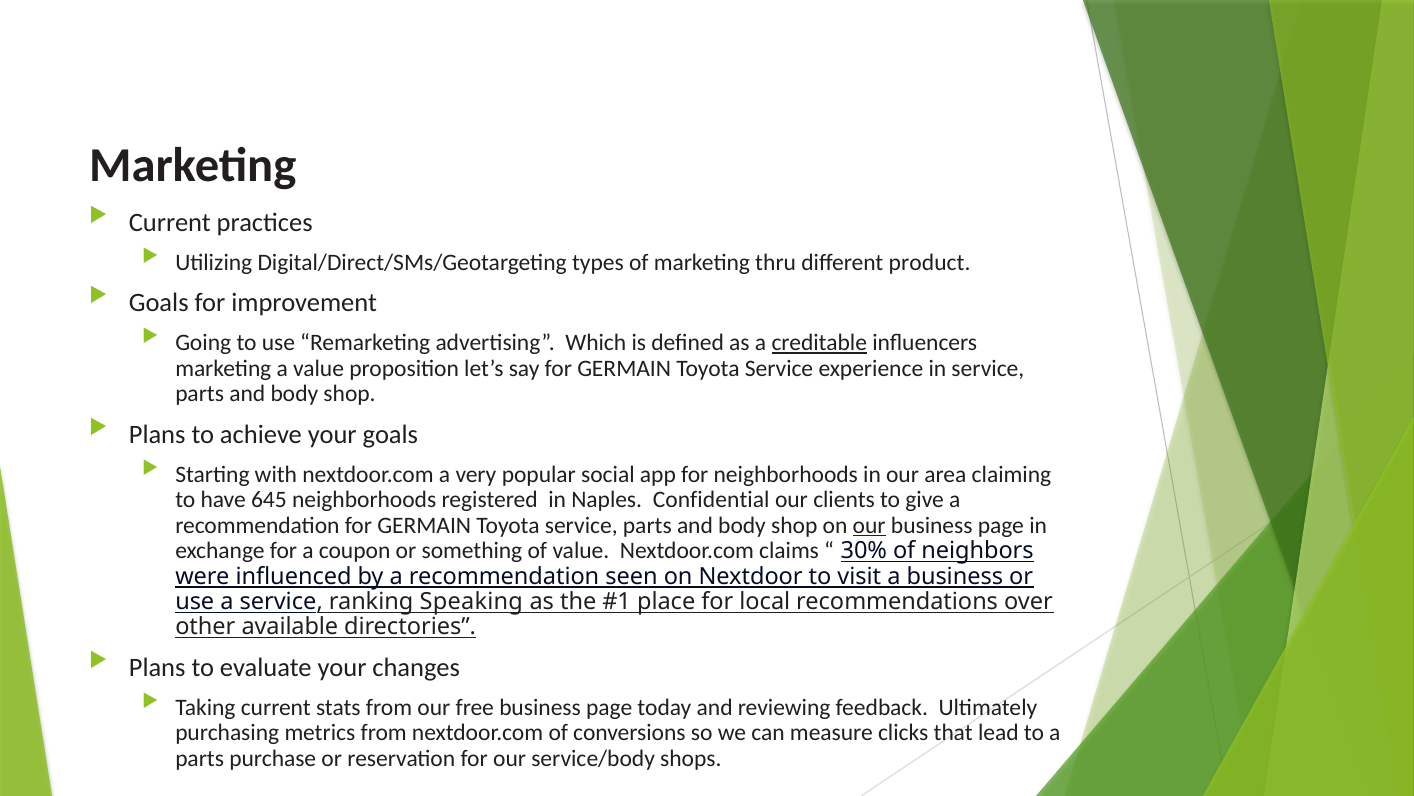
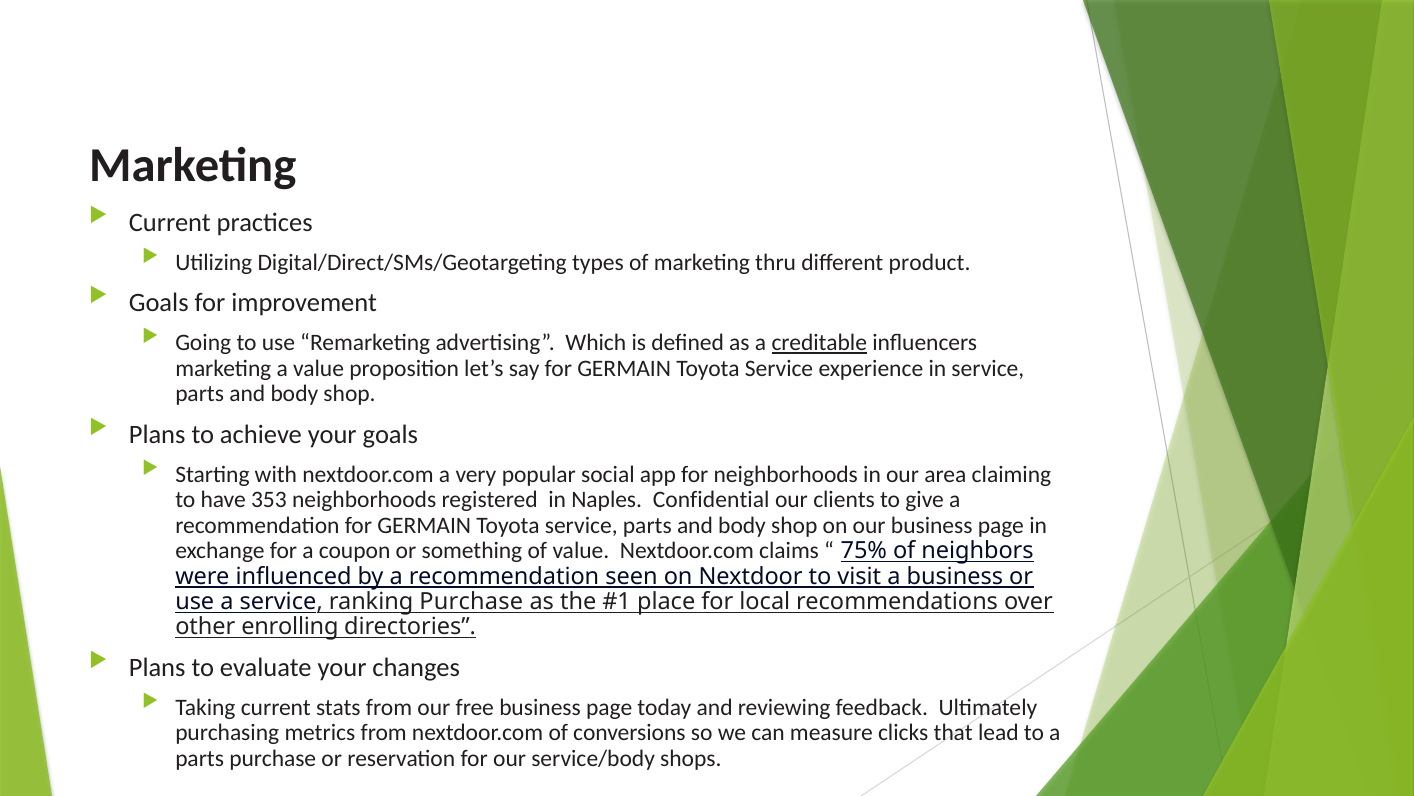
645: 645 -> 353 (269, 500)
our underline: present -> none (869, 525)
30%: 30% -> 75% (864, 550)
ranking Speaking: Speaking -> Purchase (471, 601)
available: available -> enrolling (290, 627)
